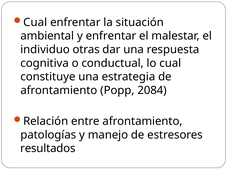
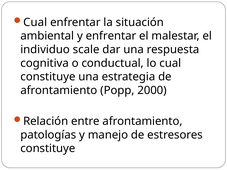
otras: otras -> scale (86, 50)
2084: 2084 -> 2000 (152, 90)
resultados: resultados -> constituye (48, 149)
